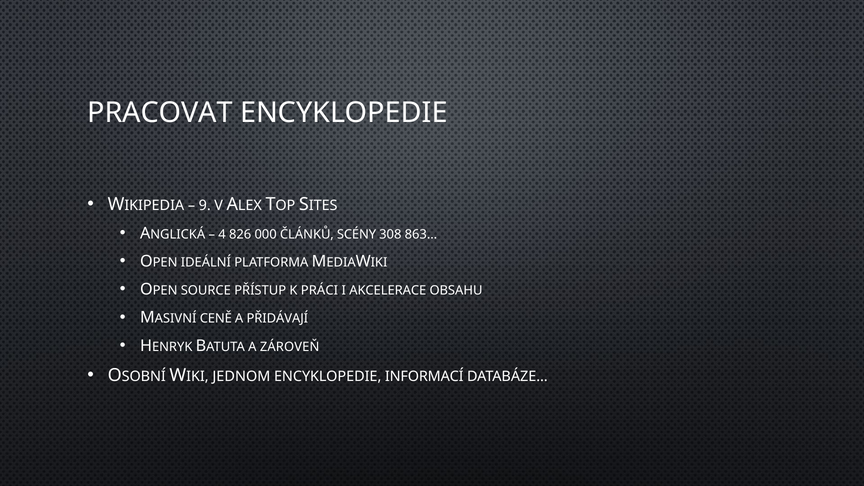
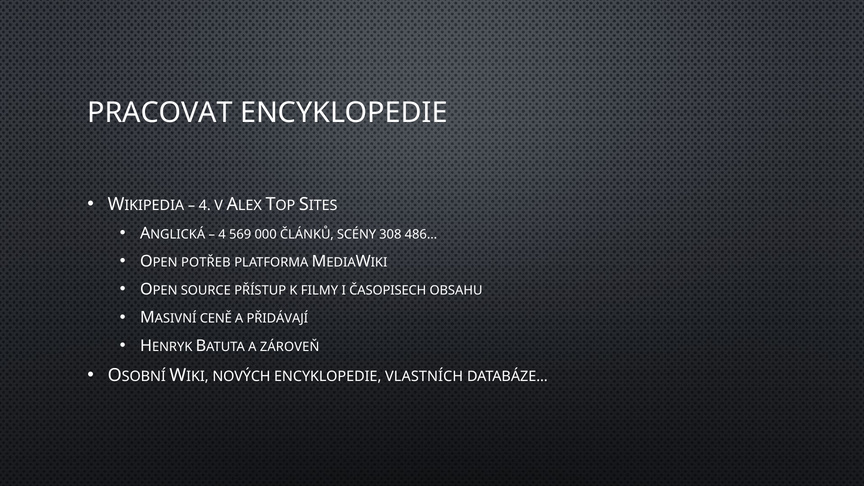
9: 9 -> 4 (205, 205)
826: 826 -> 569 (240, 234)
863…: 863… -> 486… (421, 234)
IDEÁLNÍ: IDEÁLNÍ -> POTŘEB (206, 262)
PRÁCI: PRÁCI -> FILMY (319, 291)
AKCELERACE: AKCELERACE -> ČASOPISECH (388, 291)
JEDNOM: JEDNOM -> NOVÝCH (241, 377)
INFORMACÍ: INFORMACÍ -> VLASTNÍCH (424, 377)
